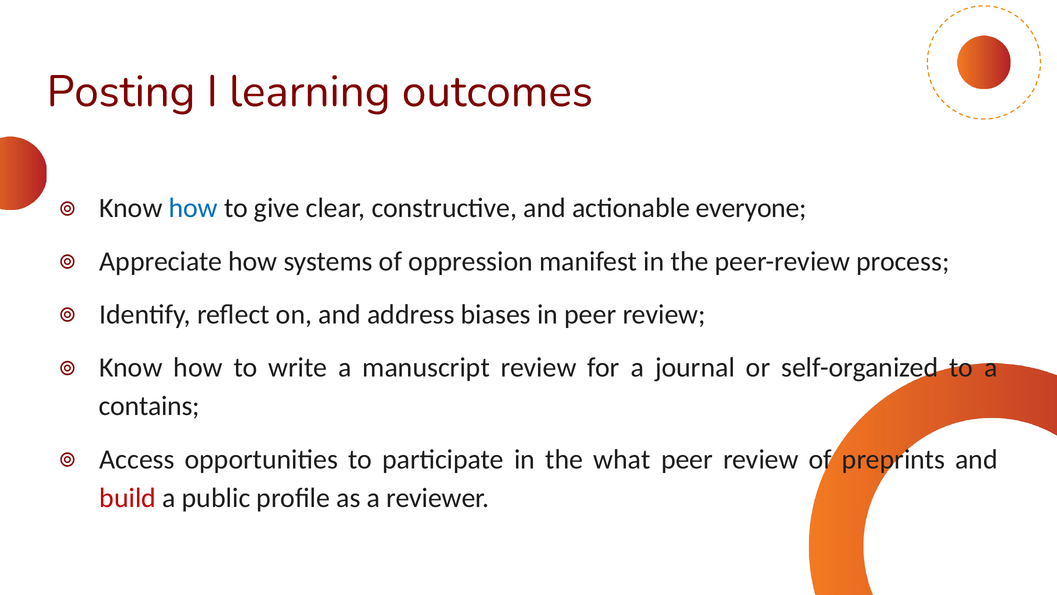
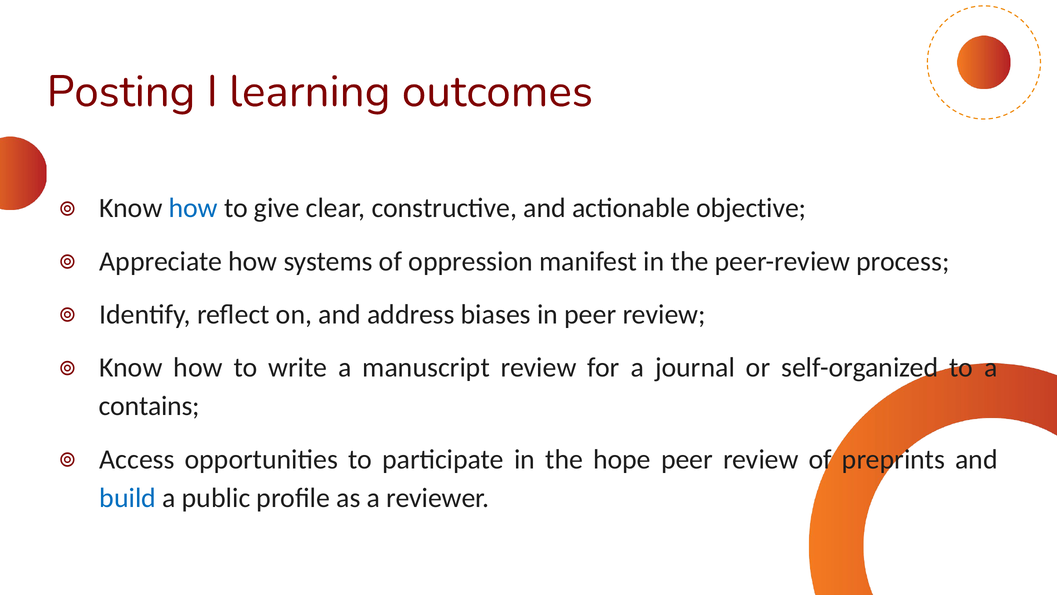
everyone: everyone -> objective (751, 208)
what: what -> hope (622, 459)
build colour: red -> blue (128, 497)
